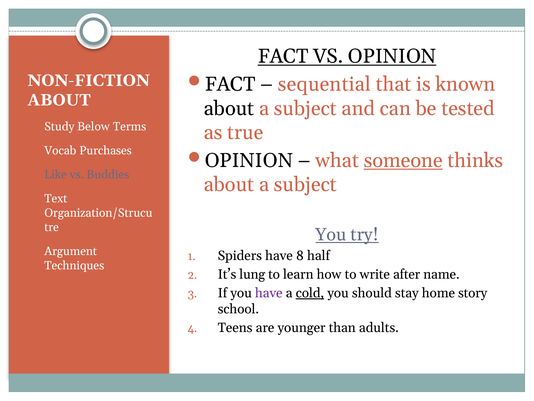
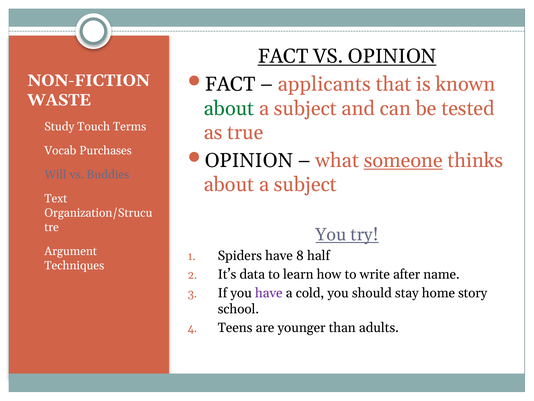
sequential: sequential -> applicants (324, 84)
ABOUT: ABOUT -> WASTE (59, 100)
about colour: black -> green (229, 108)
Below: Below -> Touch (94, 126)
Like: Like -> Will (55, 174)
lung: lung -> data (252, 274)
cold underline: present -> none (310, 293)
